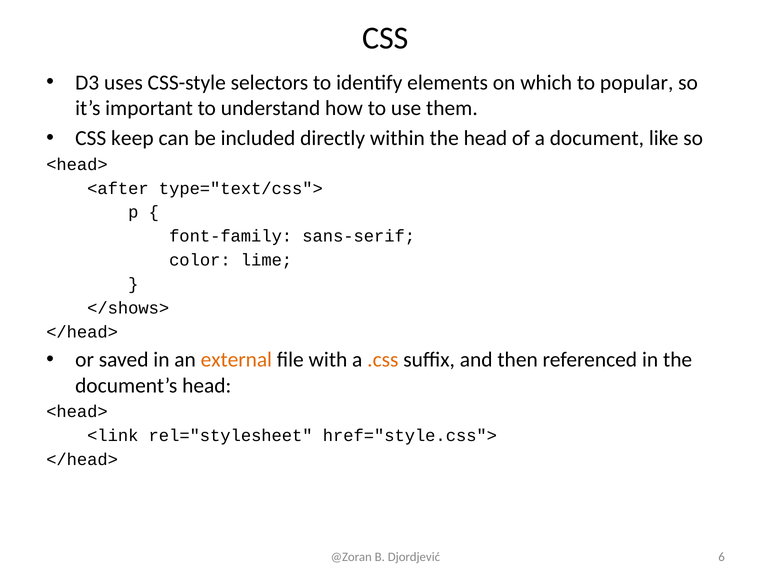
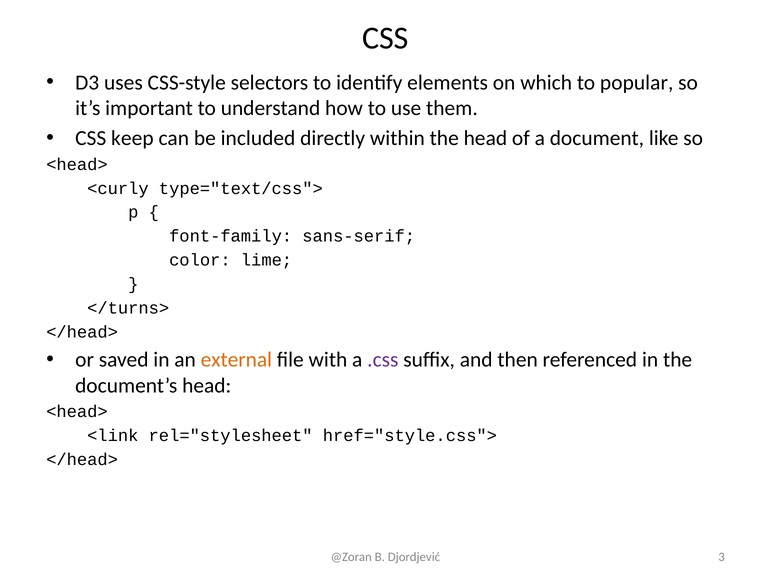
<after: <after -> <curly (118, 188)
</shows>: </shows> -> </turns> (128, 308)
.css colour: orange -> purple (383, 360)
6: 6 -> 3 (722, 557)
